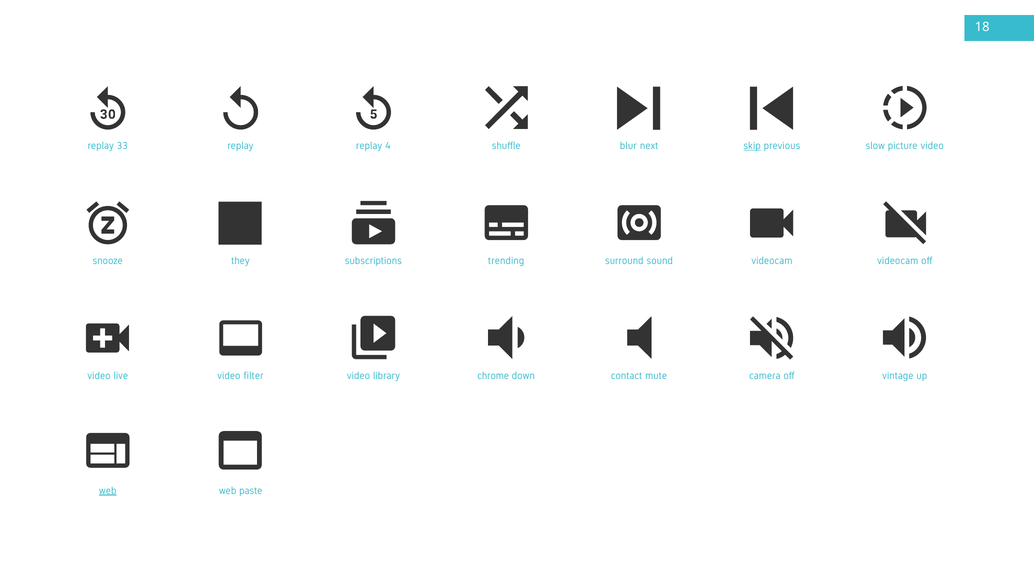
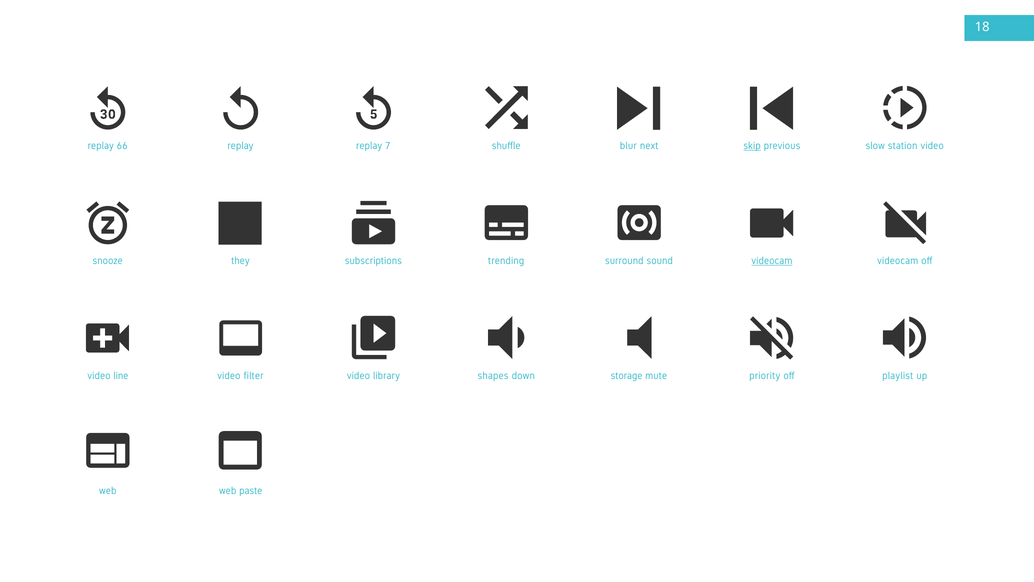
33: 33 -> 66 (122, 146)
4: 4 -> 7 (388, 146)
picture: picture -> station (903, 146)
videocam underline: none -> present (772, 261)
live: live -> line (121, 375)
chrome: chrome -> shapes (493, 375)
contact: contact -> storage (627, 375)
camera: camera -> priority (765, 375)
vintage: vintage -> playlist (898, 375)
web underline: present -> none (108, 490)
